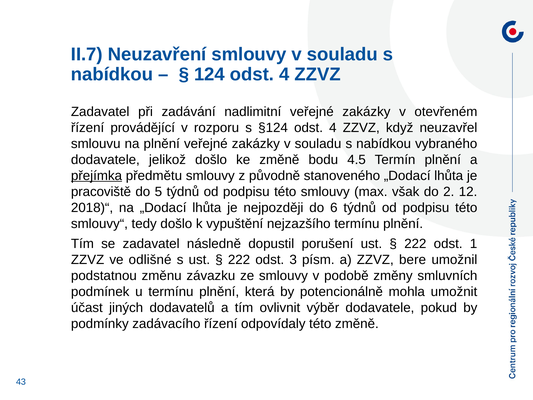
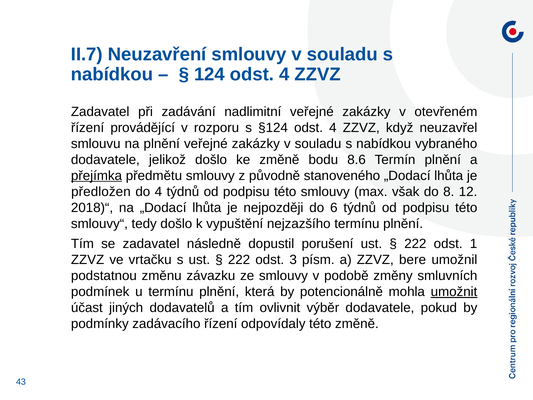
4.5: 4.5 -> 8.6 (357, 160)
pracoviště: pracoviště -> předložen (101, 192)
do 5: 5 -> 4 (158, 192)
2: 2 -> 8 (449, 192)
odlišné: odlišné -> vrtačku (150, 260)
umožnit underline: none -> present (454, 292)
